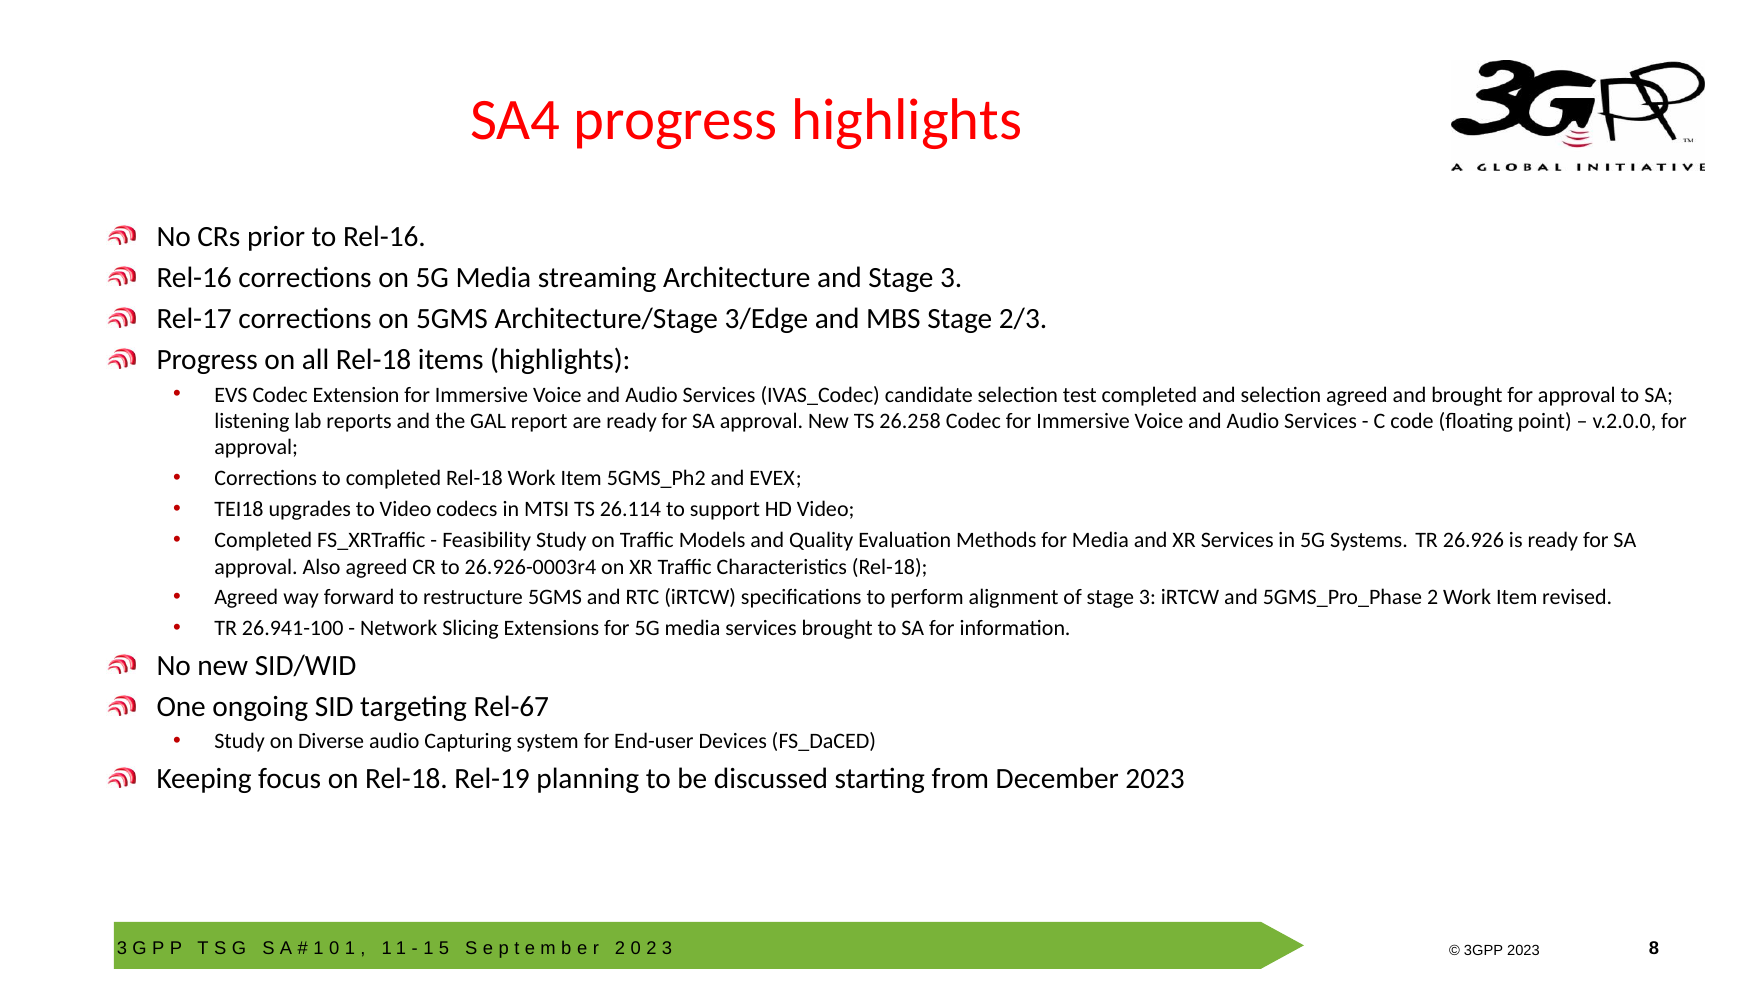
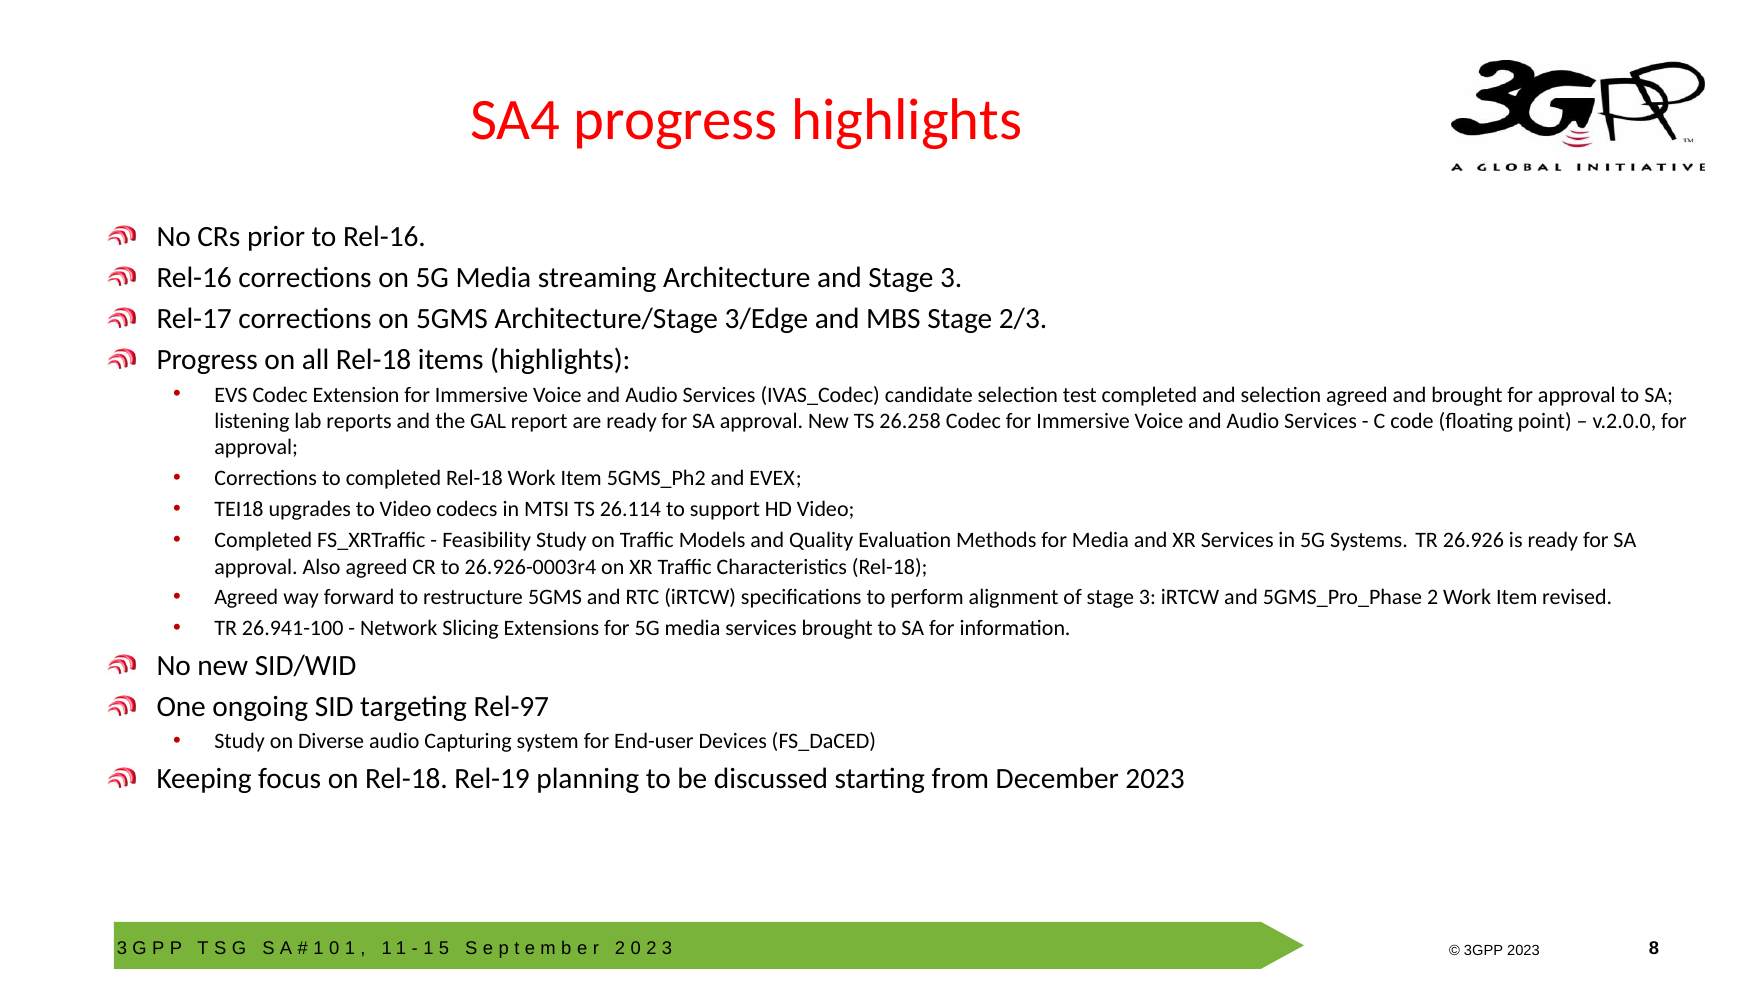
Rel-67: Rel-67 -> Rel-97 (511, 707)
